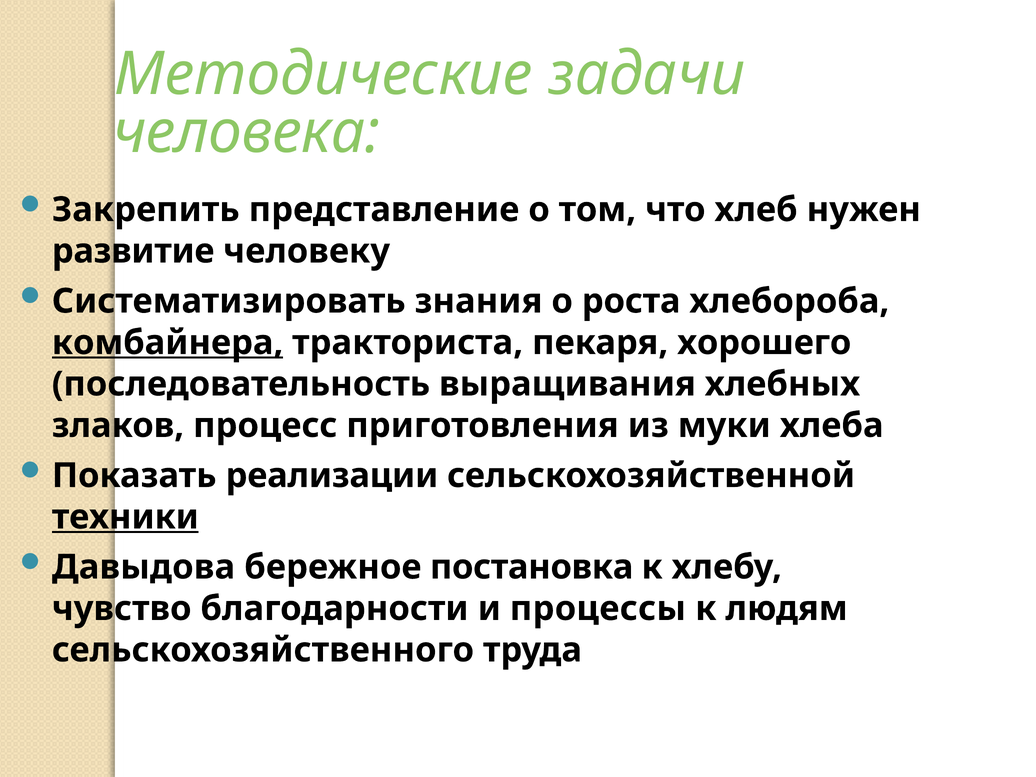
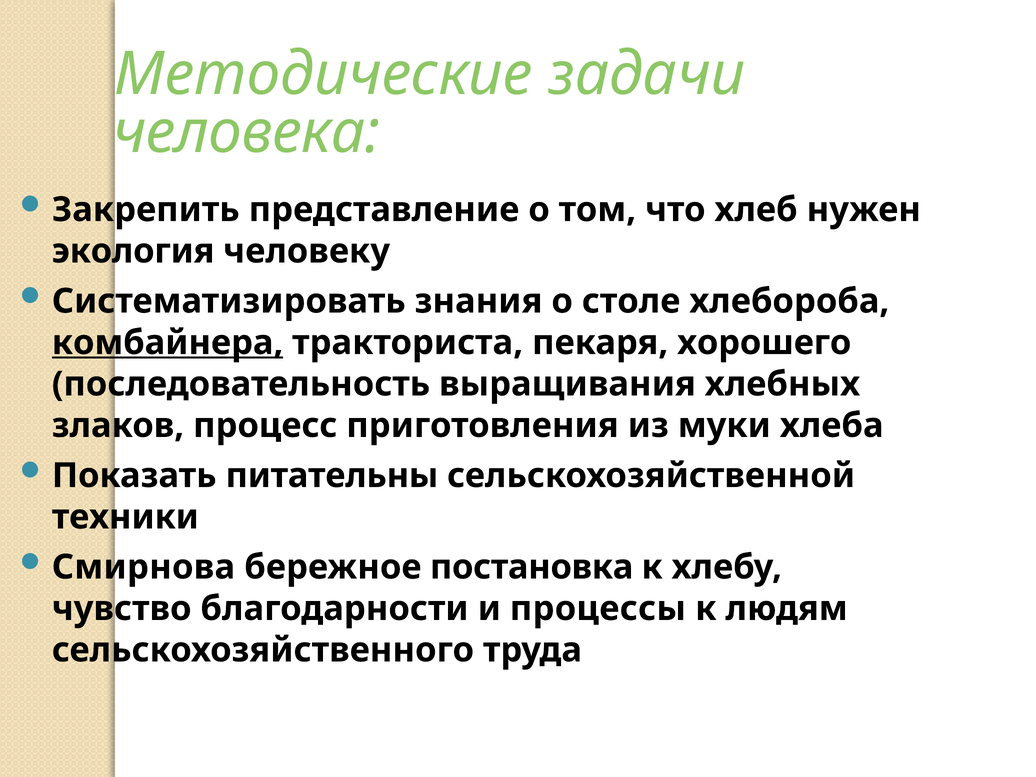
развитие: развитие -> экология (133, 251)
роста: роста -> столе (631, 301)
реализации: реализации -> питательны (332, 476)
техники underline: present -> none (125, 517)
Давыдова: Давыдова -> Смирнова (143, 567)
